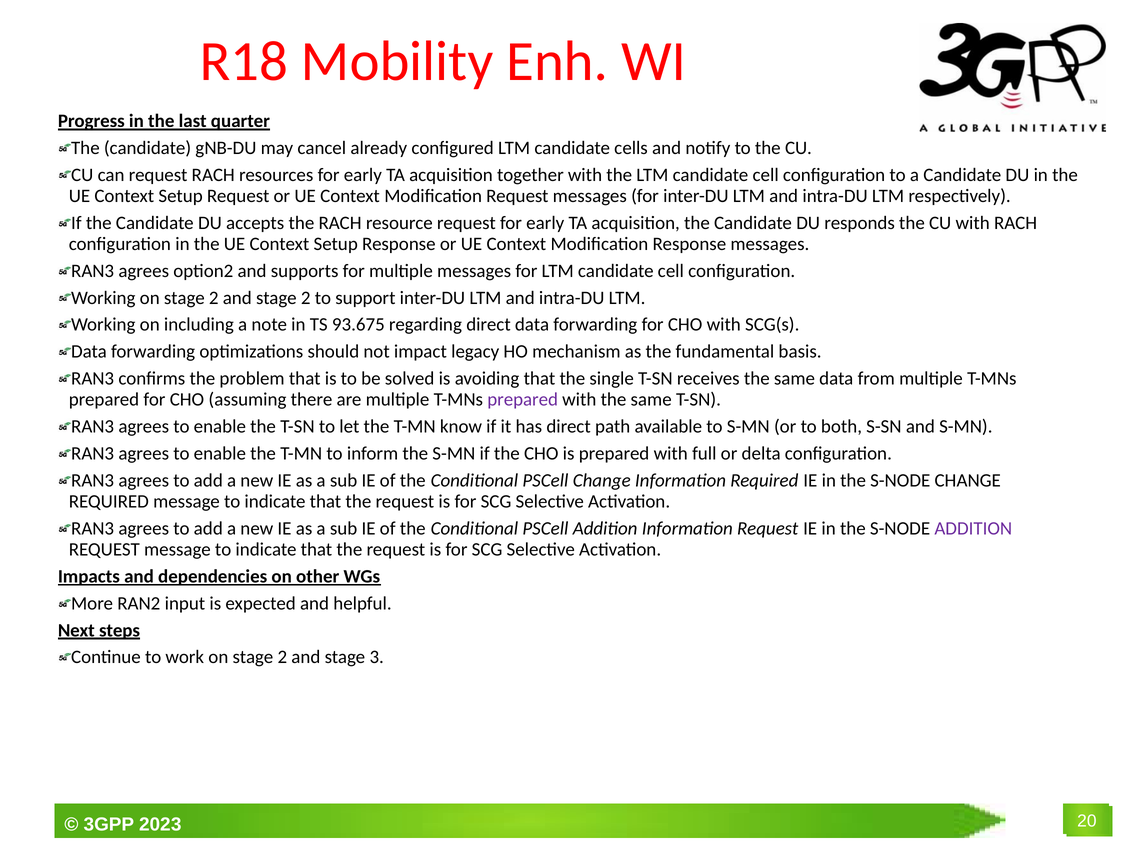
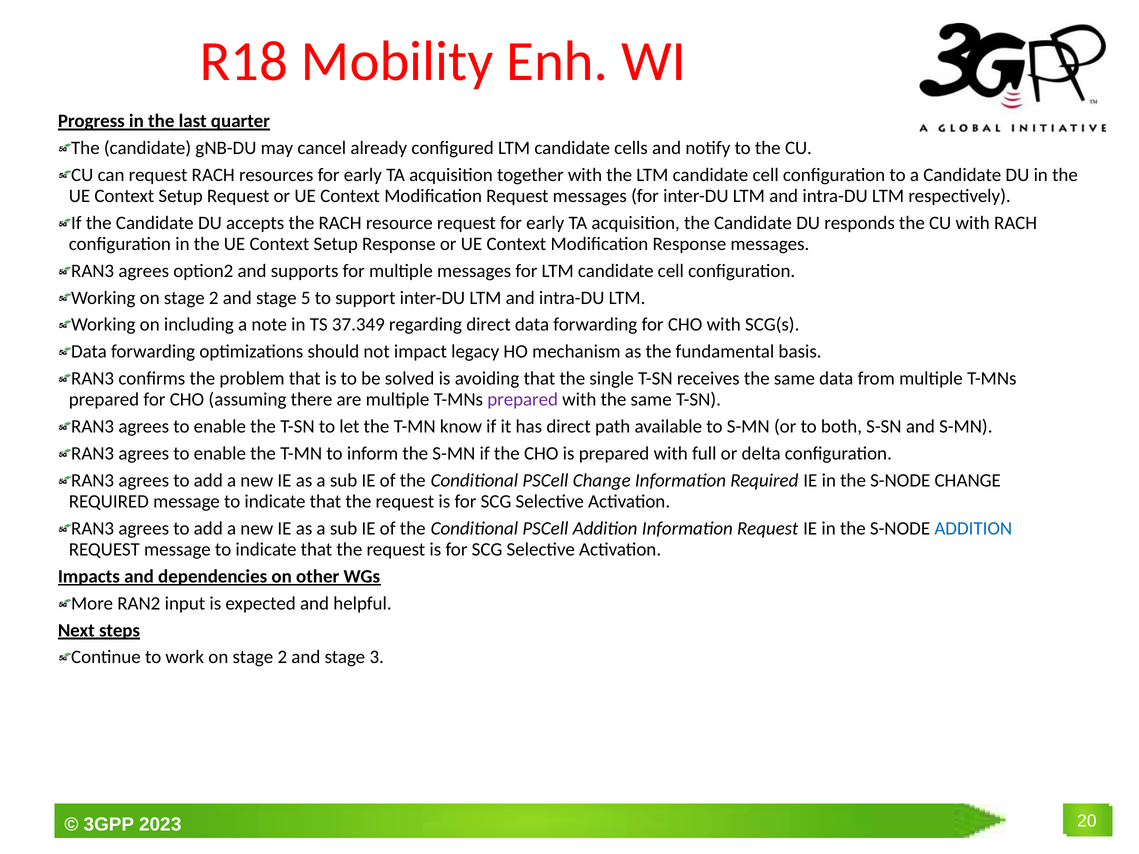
and stage 2: 2 -> 5 (306, 298)
93.675: 93.675 -> 37.349 (358, 325)
ADDITION colour: purple -> blue (973, 529)
